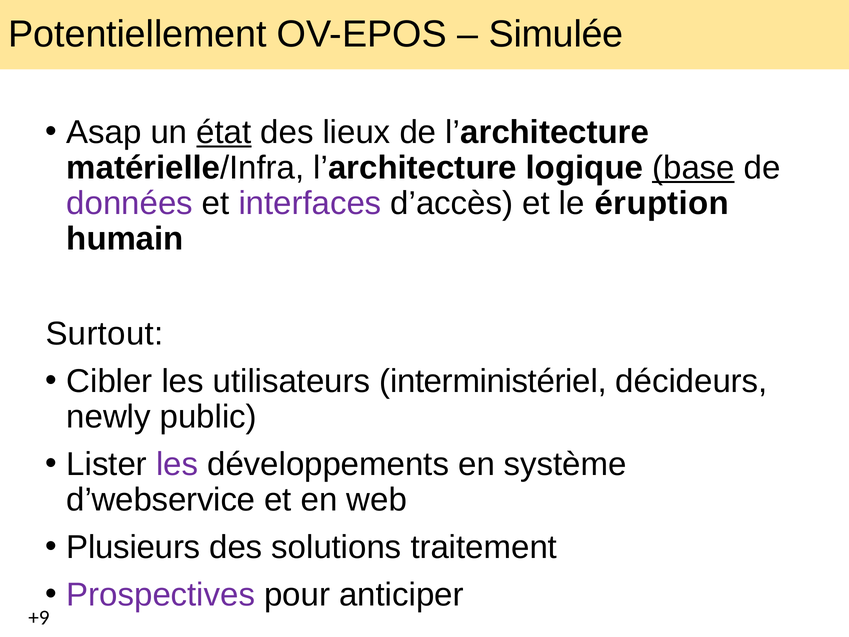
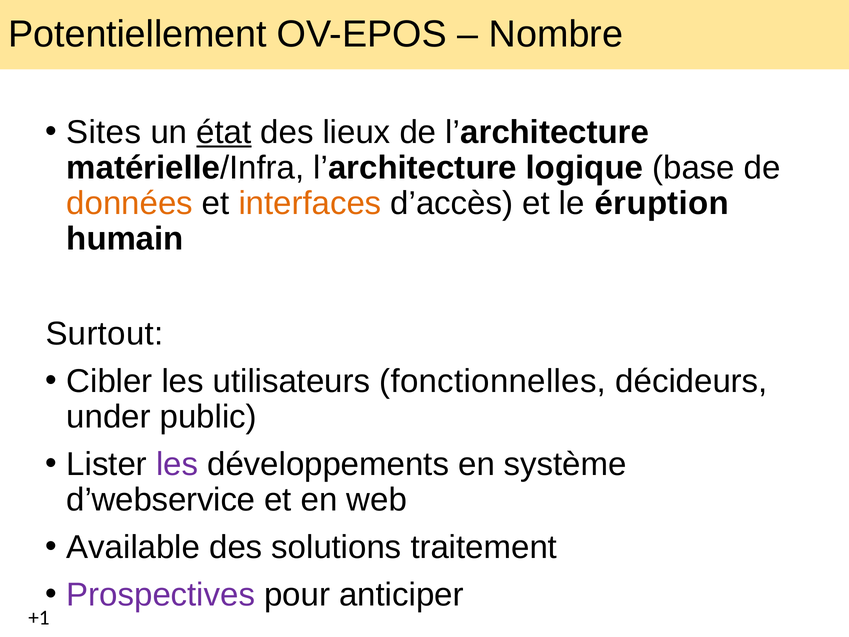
Simulée: Simulée -> Nombre (556, 34)
Asap: Asap -> Sites (104, 132)
base underline: present -> none (693, 168)
données colour: purple -> orange (130, 203)
interfaces colour: purple -> orange (310, 203)
interministériel: interministériel -> fonctionnelles (493, 381)
newly: newly -> under (109, 417)
Plusieurs: Plusieurs -> Available (133, 547)
+9: +9 -> +1 (39, 618)
